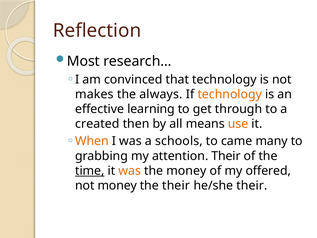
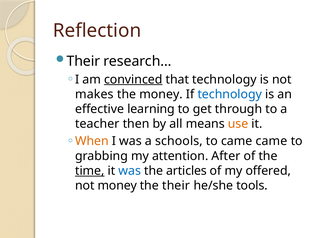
Most: Most -> Their (83, 61)
convinced underline: none -> present (133, 79)
the always: always -> money (161, 94)
technology colour: orange -> blue (230, 94)
created: created -> teacher (97, 124)
came many: many -> came (271, 141)
attention Their: Their -> After (226, 156)
was colour: orange -> blue (130, 171)
the money: money -> articles (186, 171)
he/she their: their -> tools (252, 185)
